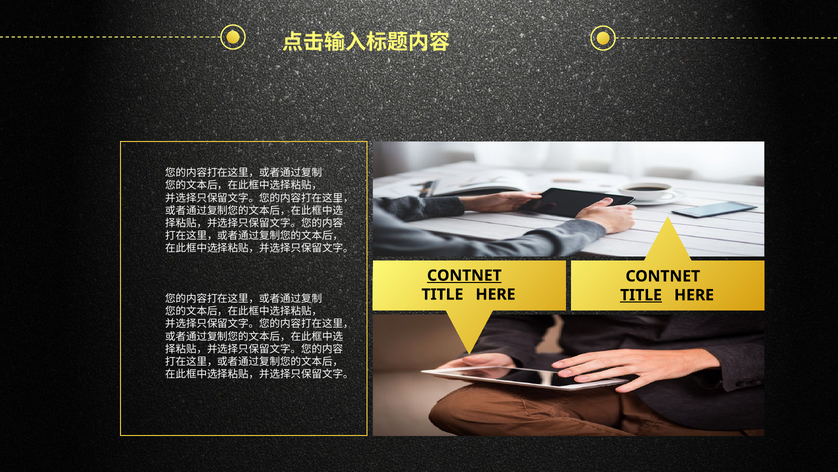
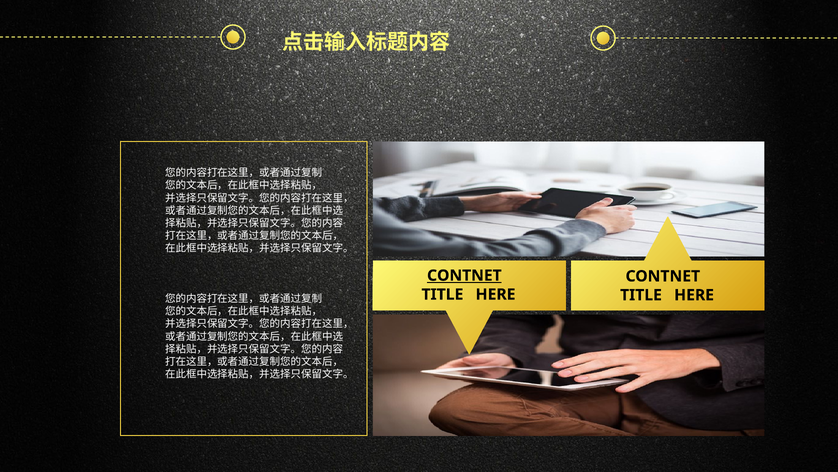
TITLE underline: present -> none (641, 295)
